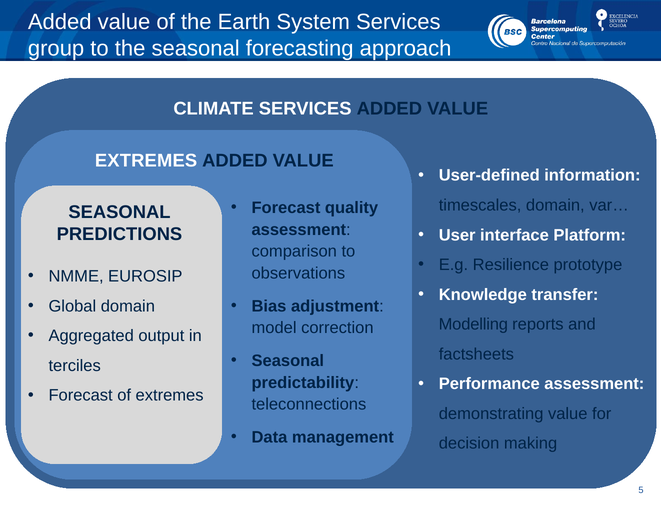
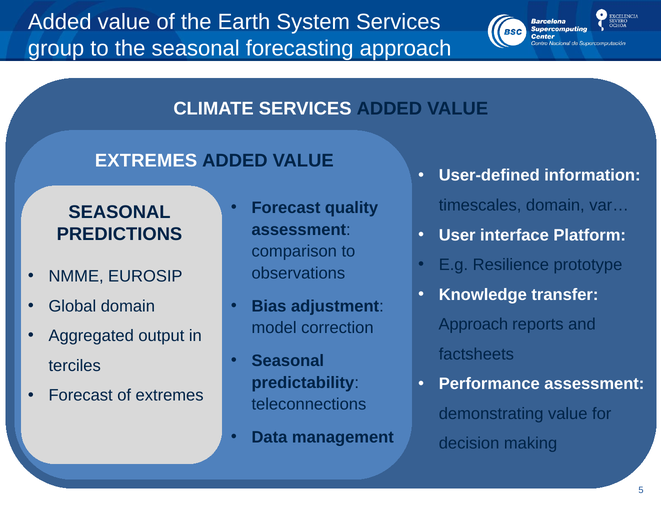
Modelling: Modelling -> Approach (473, 324)
